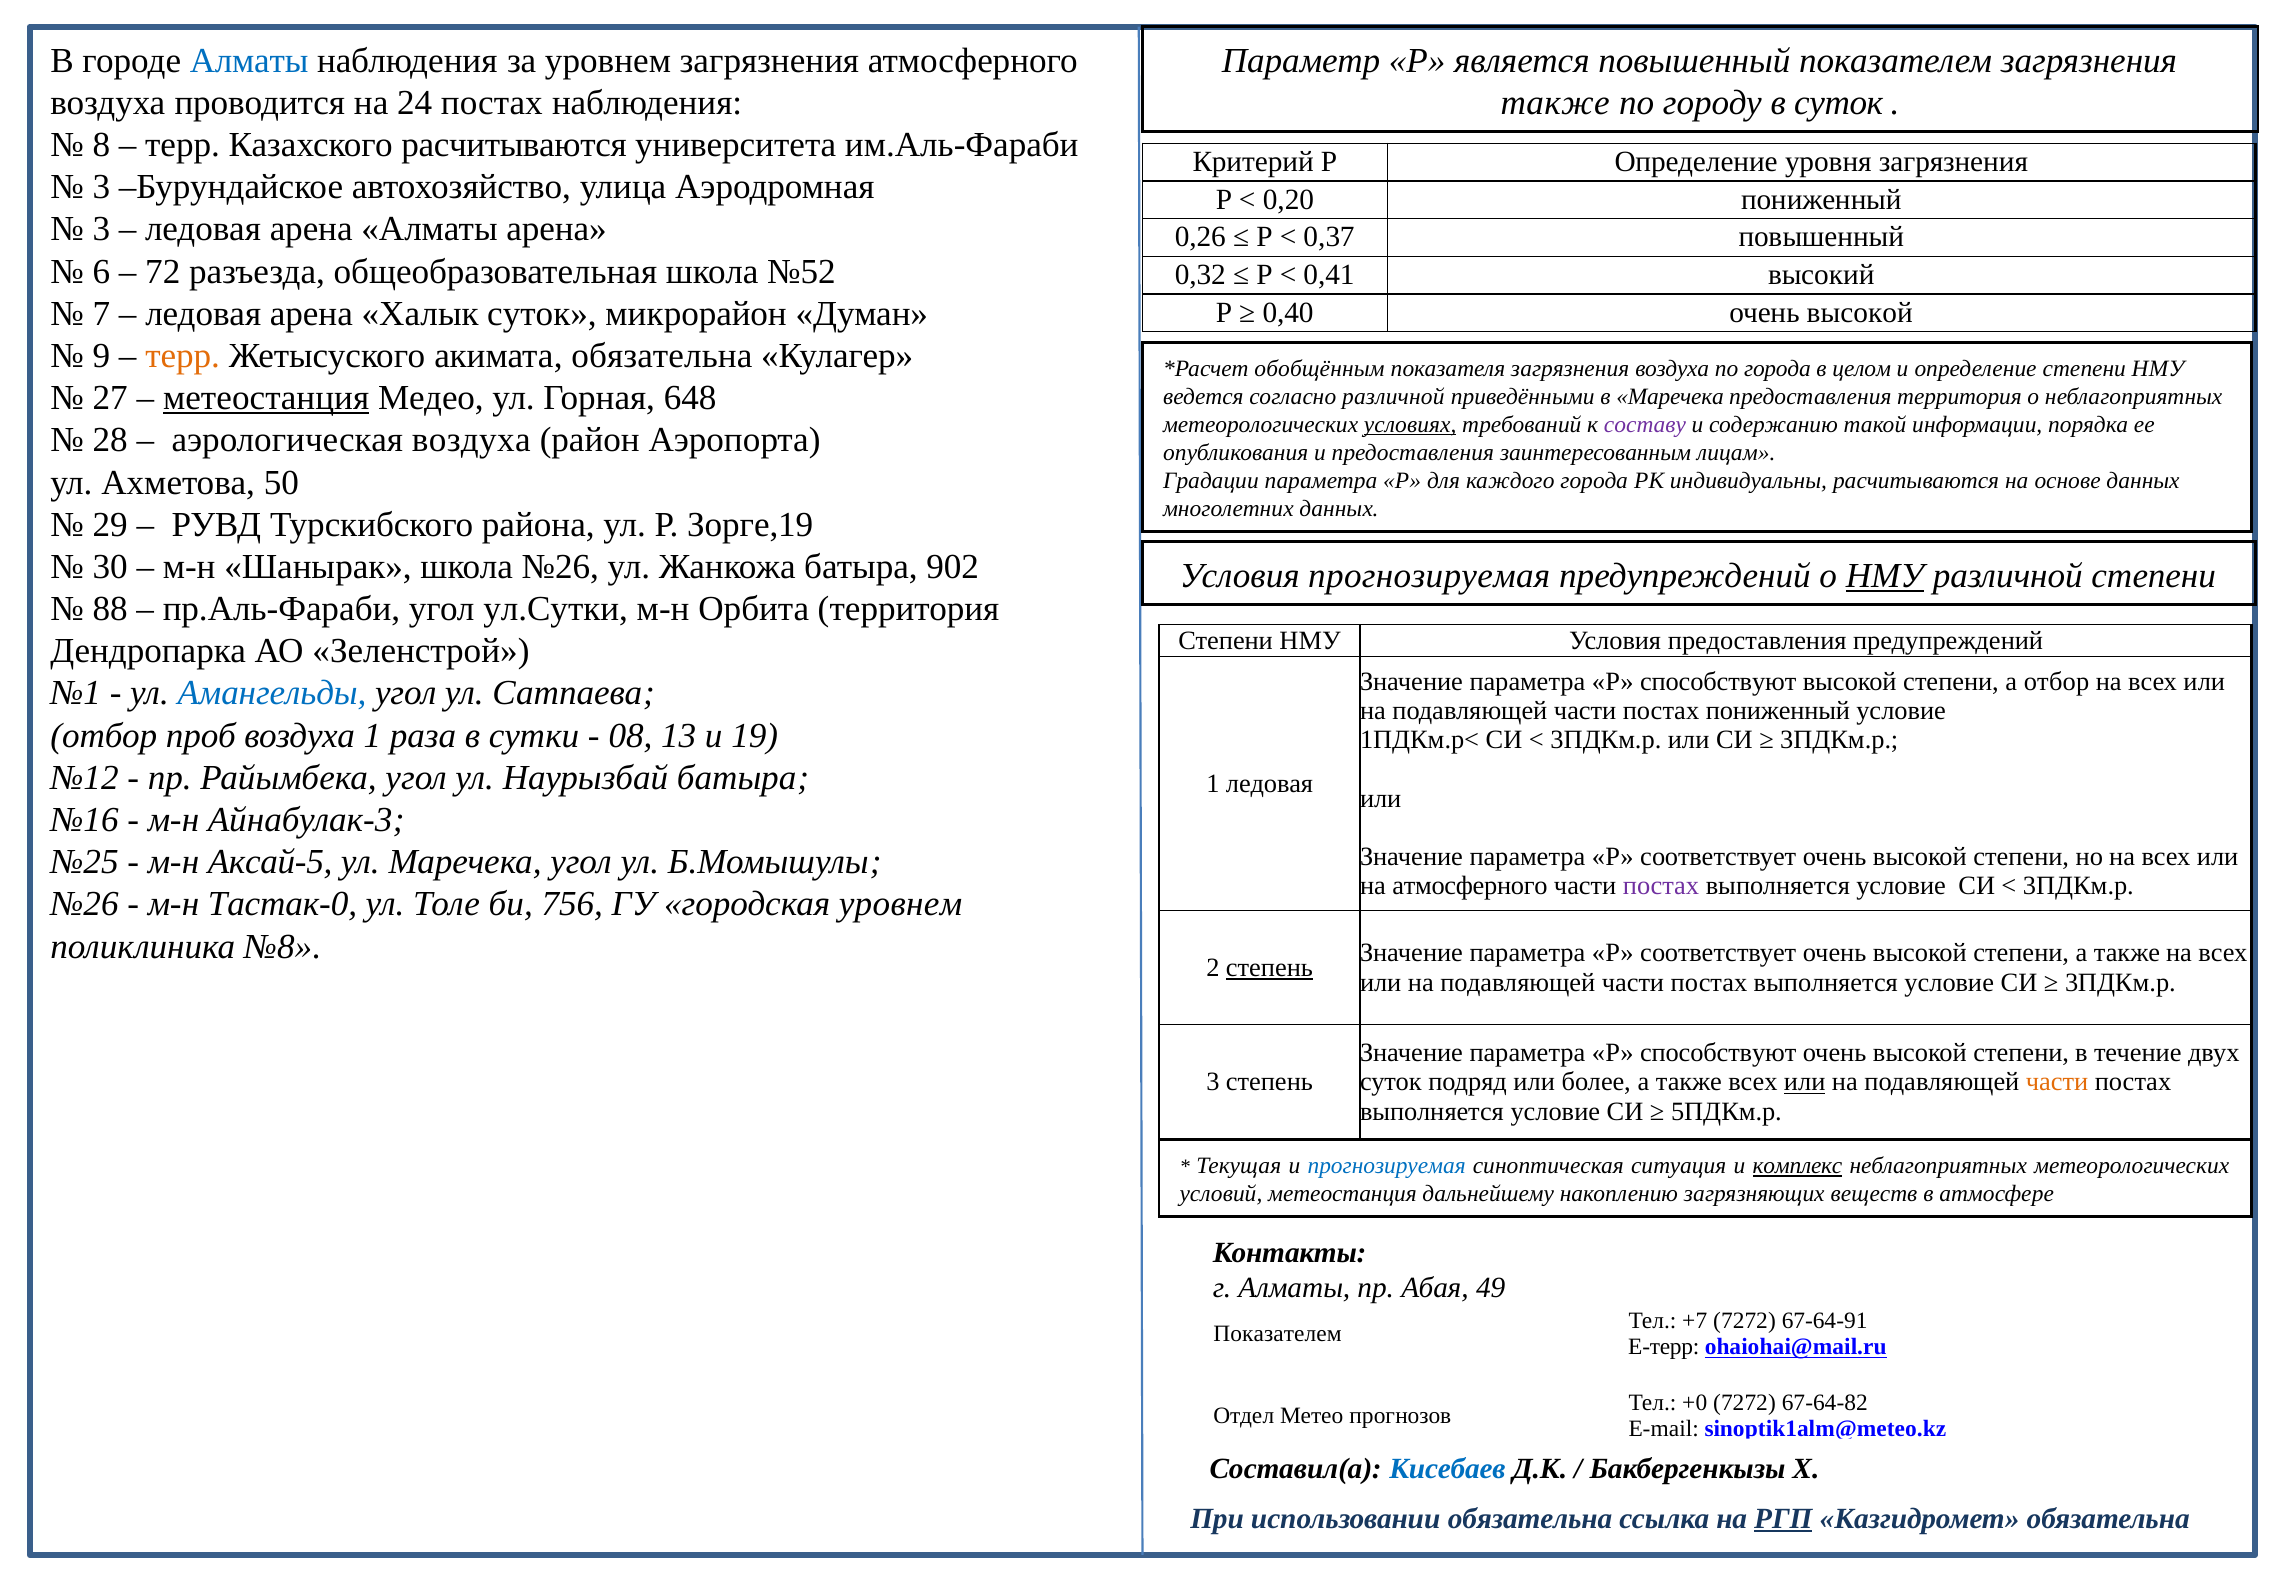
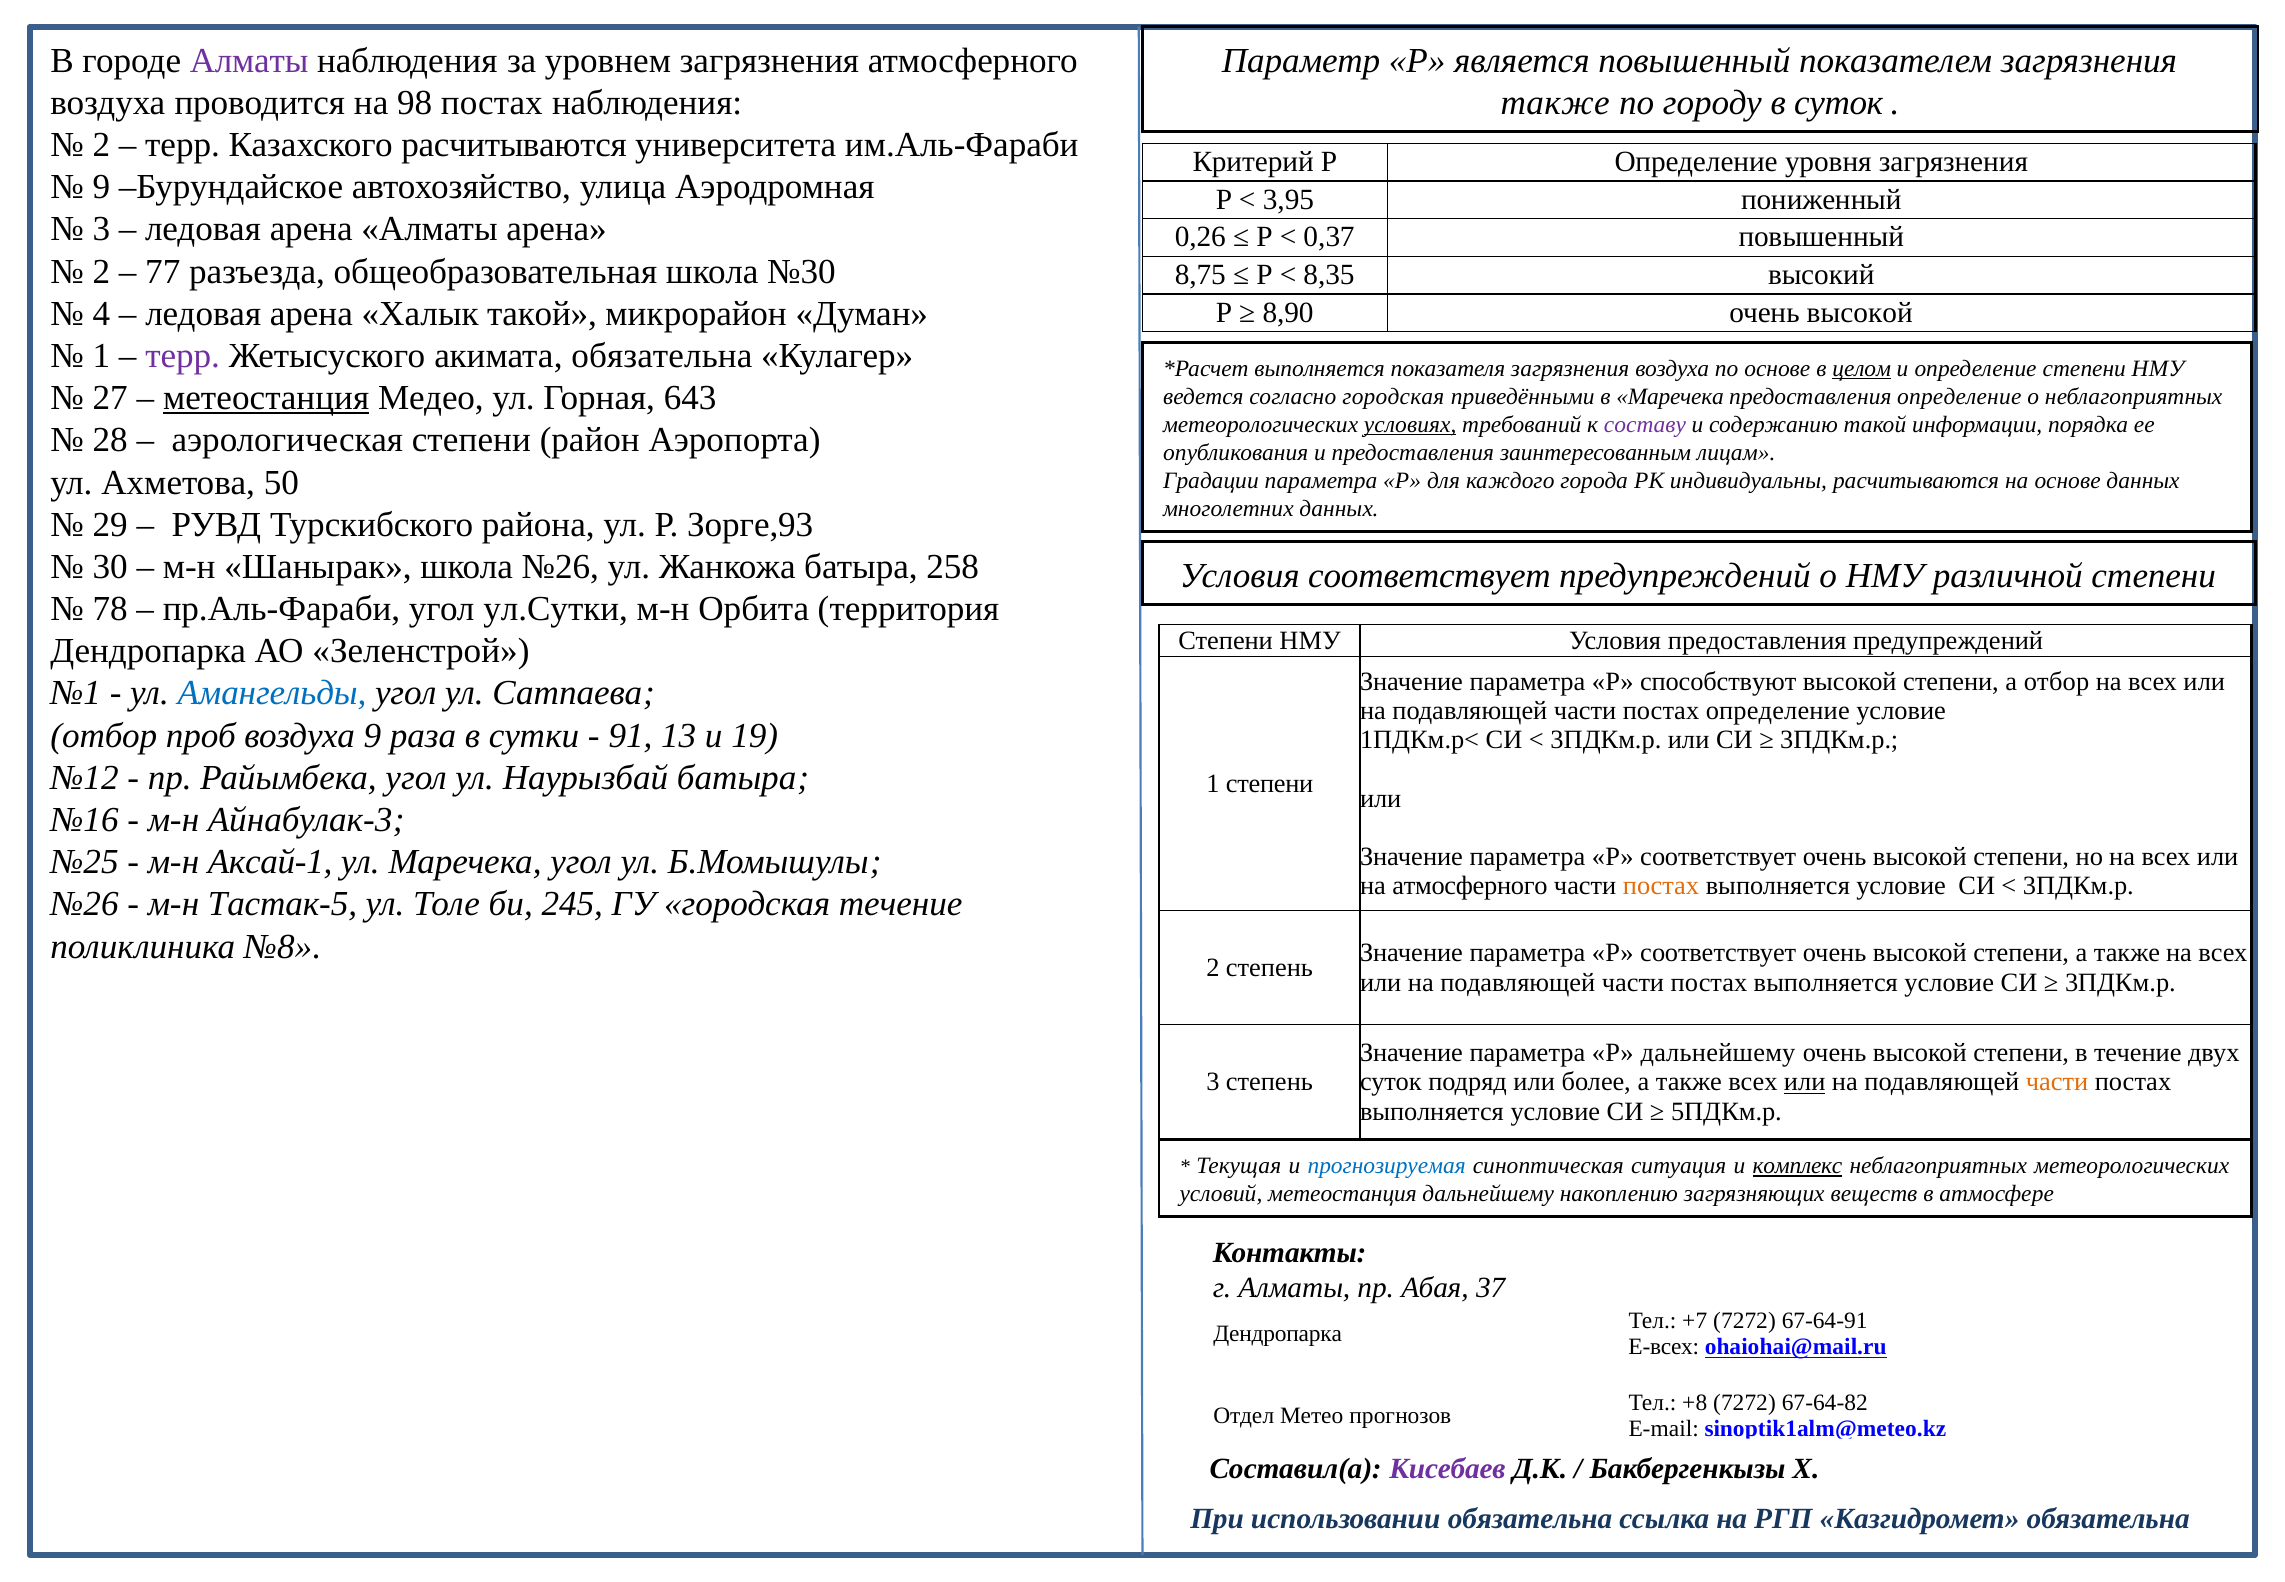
Алматы colour: blue -> purple (249, 61)
24: 24 -> 98 (415, 103)
8: 8 -> 2 (101, 145)
3: 3 -> 9 (101, 187)
0,20: 0,20 -> 3,95 (1288, 199)
6: 6 -> 2 (101, 271)
72: 72 -> 77 (163, 271)
№52: №52 -> №30 (801, 271)
0,32: 0,32 -> 8,75 (1200, 275)
0,41: 0,41 -> 8,35 (1329, 275)
7: 7 -> 4 (101, 314)
Халык суток: суток -> такой (542, 314)
0,40: 0,40 -> 8,90 (1288, 313)
9: 9 -> 1 (101, 356)
терр colour: orange -> purple (183, 356)
обобщённым: обобщённым -> выполняется (1320, 368)
по города: города -> основе (1777, 368)
целом underline: none -> present (1862, 368)
648: 648 -> 643 (690, 398)
согласно различной: различной -> городская (1393, 396)
предоставления территория: территория -> определение (1959, 396)
аэрологическая воздуха: воздуха -> степени (471, 440)
Зорге,19: Зорге,19 -> Зорге,93 (750, 525)
902: 902 -> 258 (953, 567)
Условия прогнозируемая: прогнозируемая -> соответствует (1430, 576)
НМУ underline: present -> none (1885, 576)
88: 88 -> 78 (110, 609)
постах пониженный: пониженный -> определение (1778, 711)
воздуха 1: 1 -> 9 (372, 736)
08: 08 -> 91 (630, 736)
1 ледовая: ледовая -> степени (1270, 784)
Аксай-5: Аксай-5 -> Аксай-1 (270, 862)
постах colour: purple -> orange (1661, 886)
Тастак-0: Тастак-0 -> Тастак-5 (282, 904)
756: 756 -> 245 (572, 904)
городская уровнем: уровнем -> течение (901, 904)
степень underline: present -> none (1269, 968)
способствуют: способствуют -> дальнейшему (1718, 1053)
49: 49 -> 37 (1491, 1288)
Показателем: Показателем -> Дендропарка (1278, 1334)
E-терр: E-терр -> E-всех (1664, 1347)
+0: +0 -> +8 (1695, 1403)
Кисебаев colour: blue -> purple (1447, 1469)
РГП underline: present -> none (1783, 1519)
